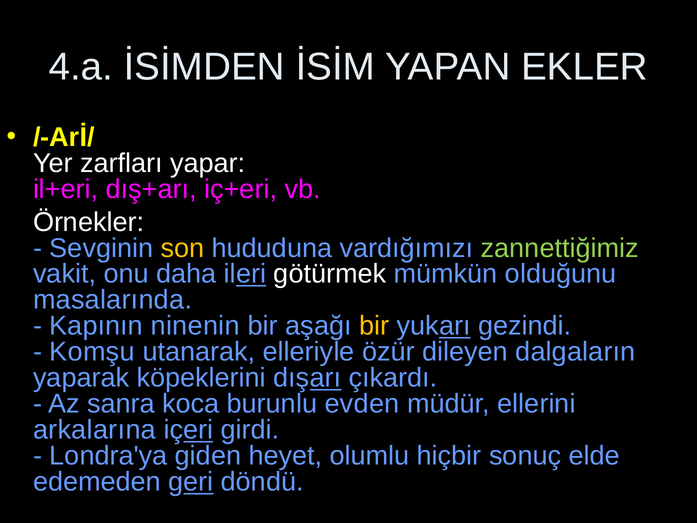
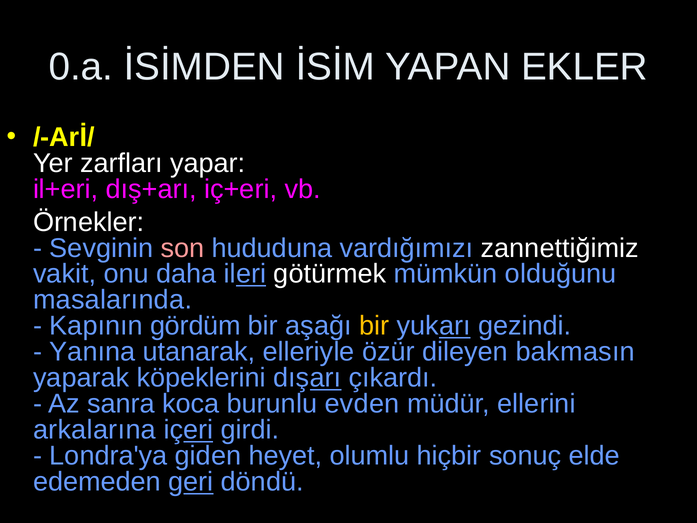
4.a: 4.a -> 0.a (81, 67)
son colour: yellow -> pink (183, 248)
zannettiğimiz colour: light green -> white (560, 248)
ninenin: ninenin -> gördüm (195, 326)
Komşu: Komşu -> Yanına (92, 352)
dalgaların: dalgaların -> bakmasın (575, 352)
